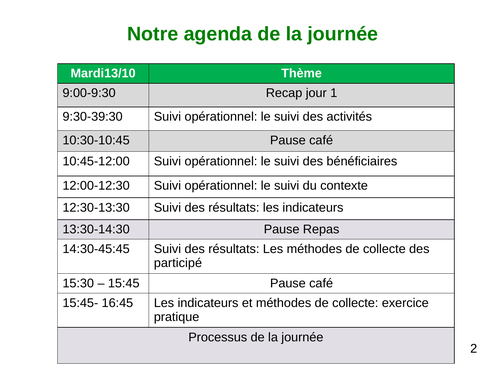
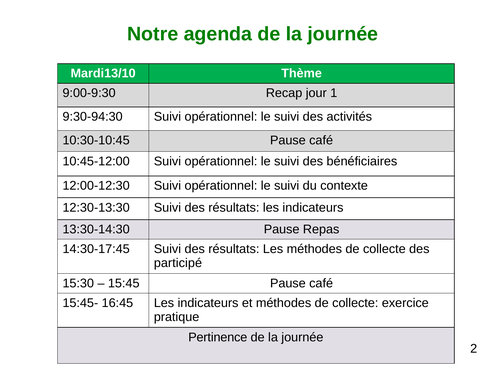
9:30-39:30: 9:30-39:30 -> 9:30-94:30 (93, 117)
14:30-45:45: 14:30-45:45 -> 14:30-17:45 (96, 249)
Processus: Processus -> Pertinence (218, 337)
